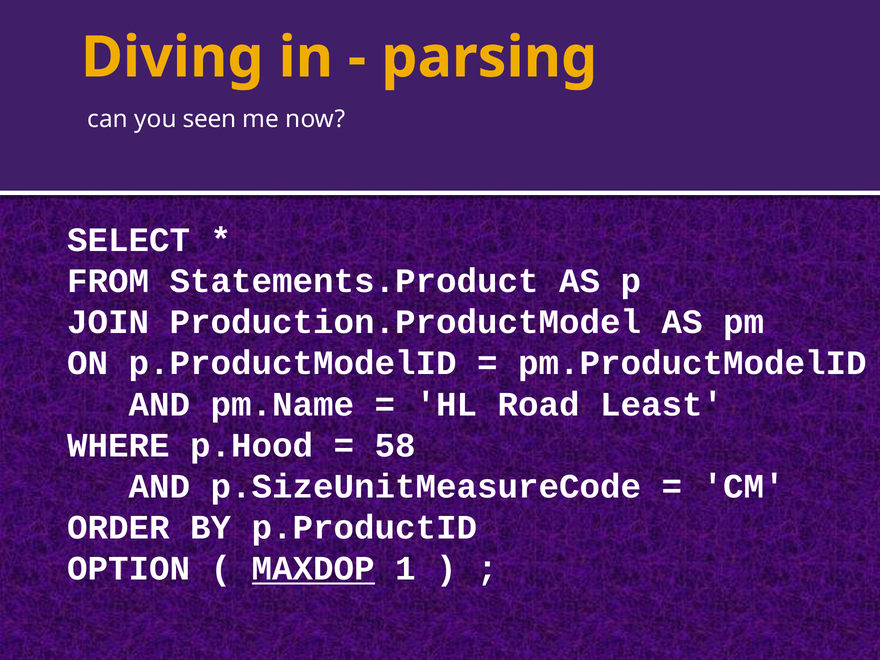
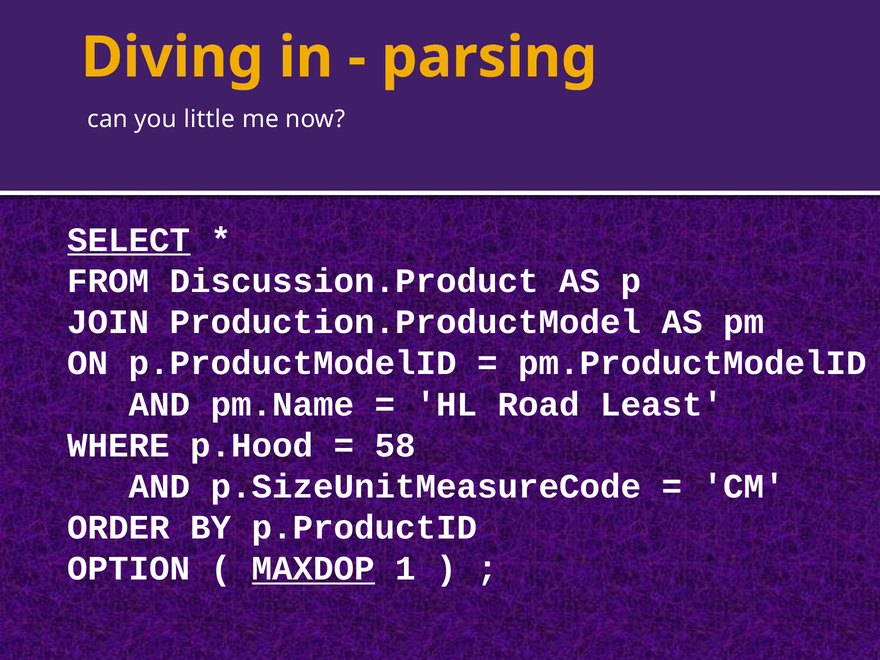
seen: seen -> little (209, 119)
SELECT underline: none -> present (129, 240)
Statements.Product: Statements.Product -> Discussion.Product (354, 281)
